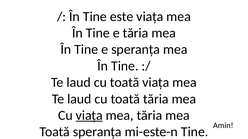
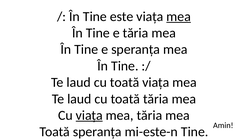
mea underline: none -> present (179, 17)
